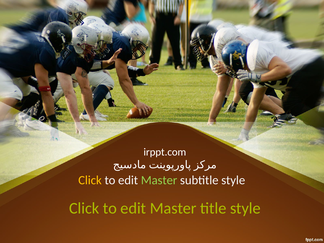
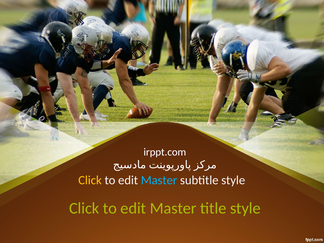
Master colour: light green -> light blue (159, 180)
